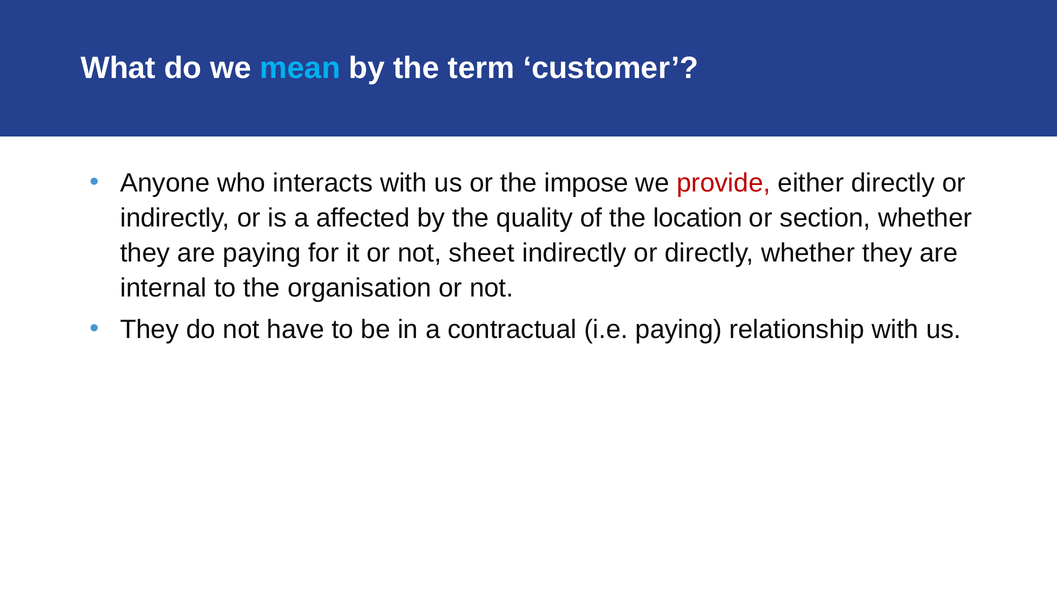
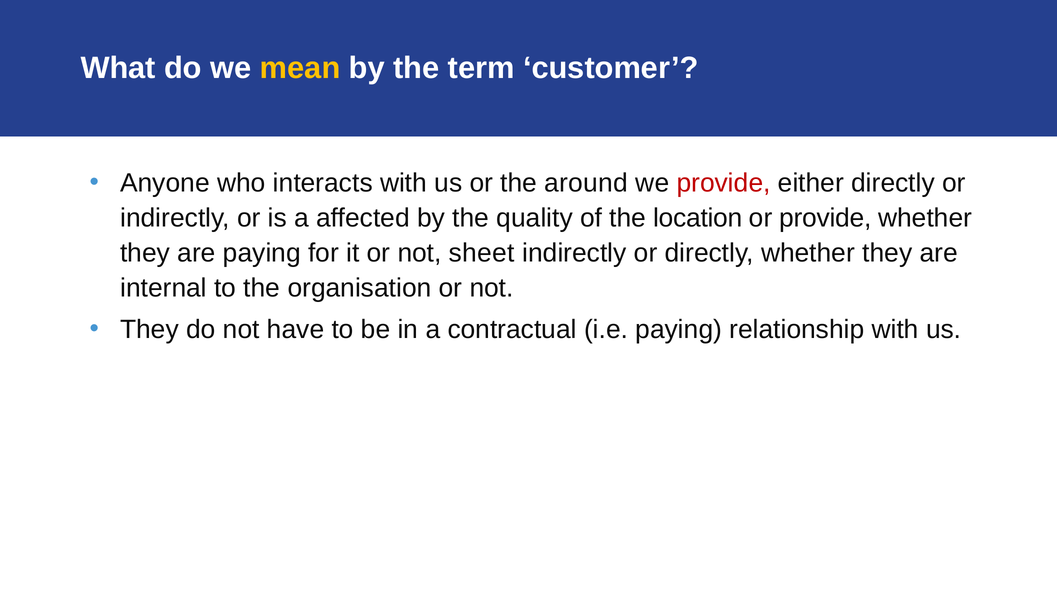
mean colour: light blue -> yellow (300, 68)
impose: impose -> around (586, 183)
or section: section -> provide (825, 218)
